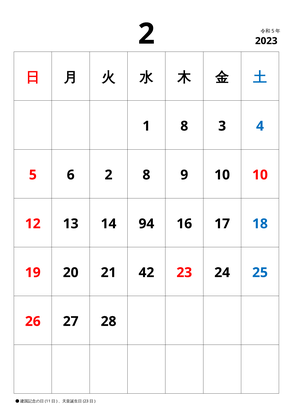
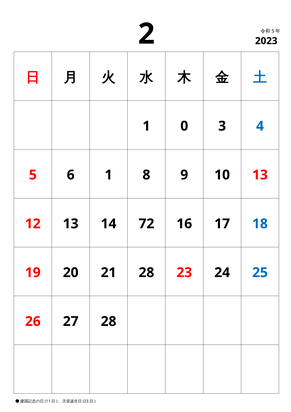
1 8: 8 -> 0 (184, 126)
6 2: 2 -> 1 (109, 175)
10 10: 10 -> 13 (260, 175)
94: 94 -> 72 (146, 223)
21 42: 42 -> 28 (146, 272)
